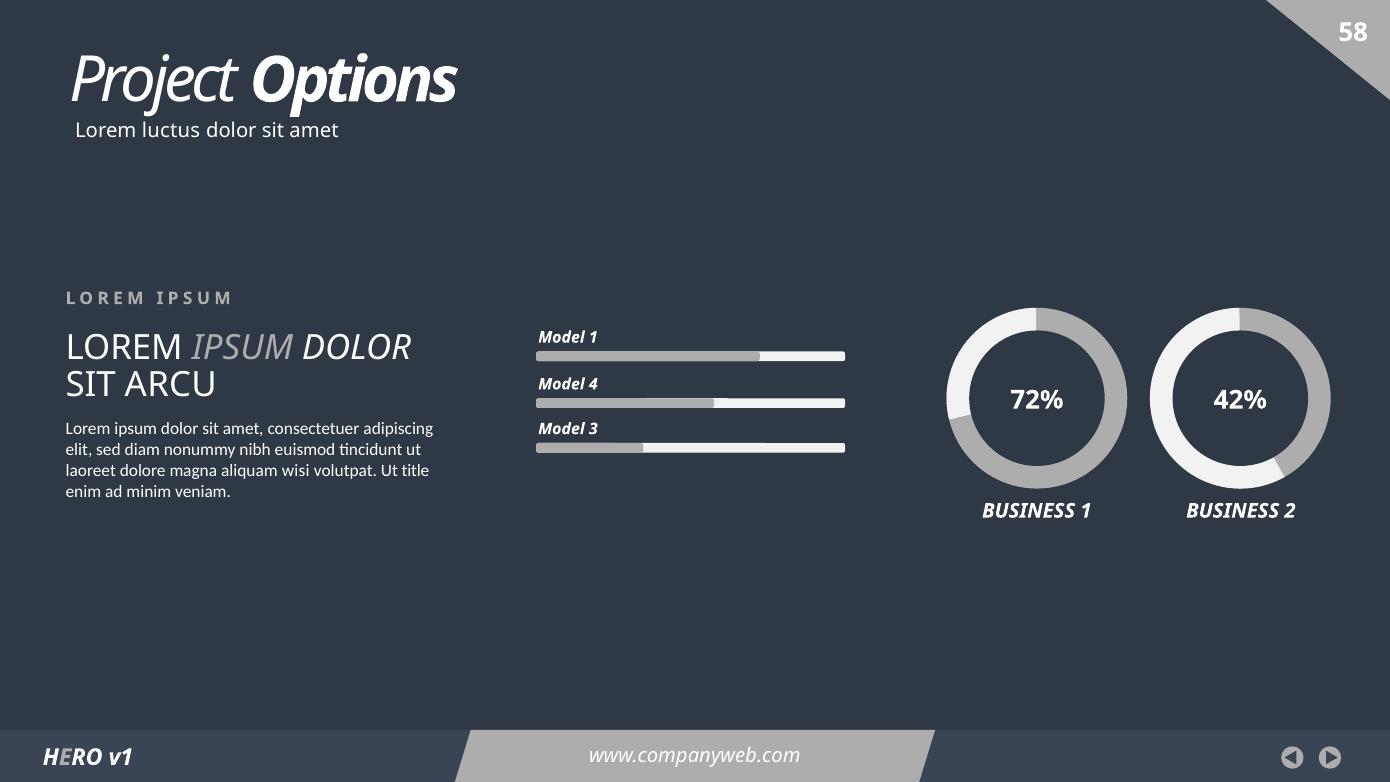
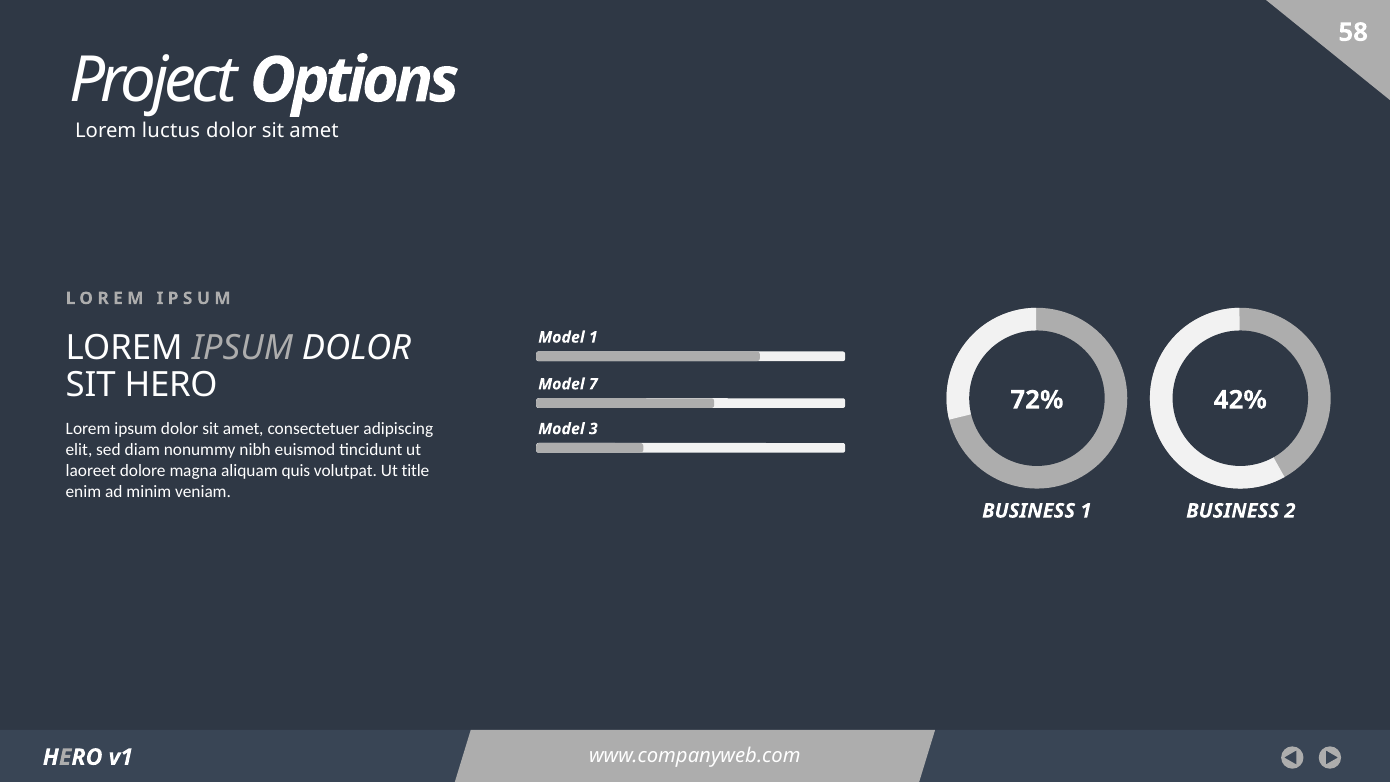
SIT ARCU: ARCU -> HERO (171, 385)
4: 4 -> 7 (593, 384)
wisi: wisi -> quis (296, 471)
